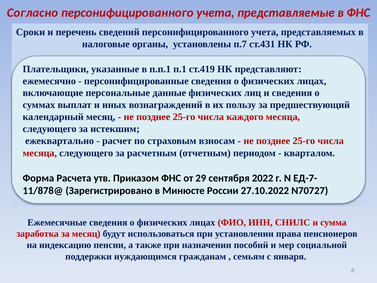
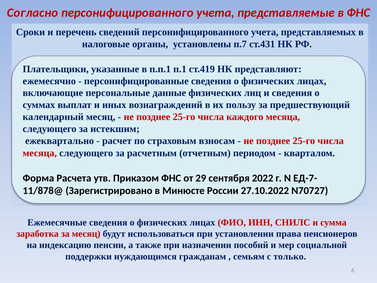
января: января -> только (290, 256)
